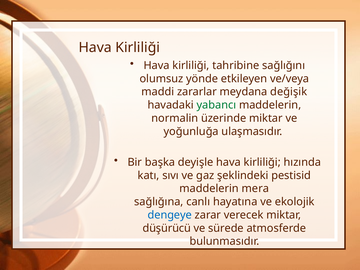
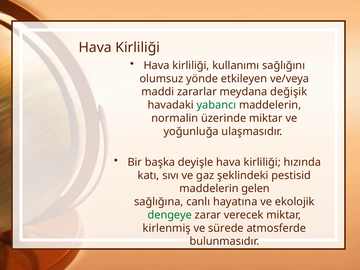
tahribine: tahribine -> kullanımı (236, 65)
mera: mera -> gelen (255, 189)
dengeye colour: blue -> green (170, 215)
düşürücü: düşürücü -> kirlenmiş (167, 228)
